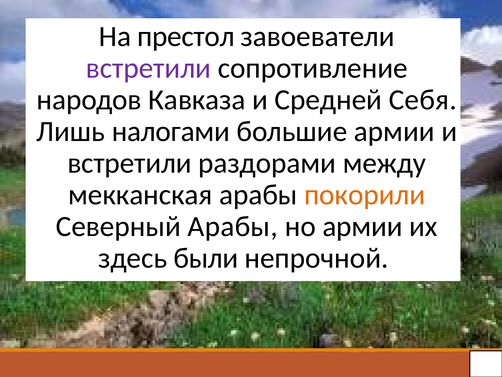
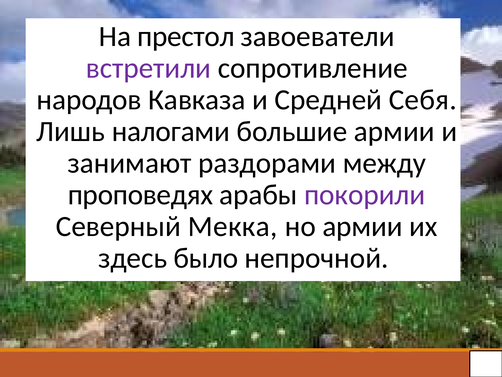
встретили: встретили -> занимают (129, 163)
мекканская: мекканская -> проповедях (140, 195)
покорили colour: orange -> purple (365, 195)
Северный Арабы: Арабы -> Мекка (233, 226)
были: были -> было (206, 258)
